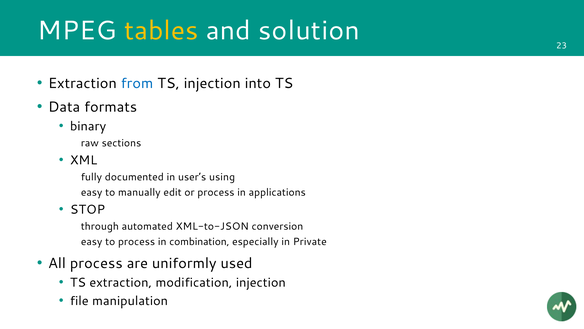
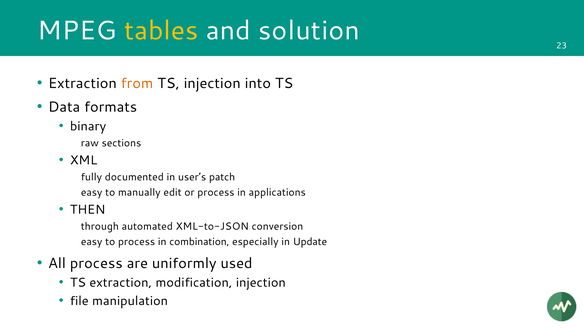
from colour: blue -> orange (137, 83)
using: using -> patch (222, 177)
STOP: STOP -> THEN (88, 209)
Private: Private -> Update (310, 241)
